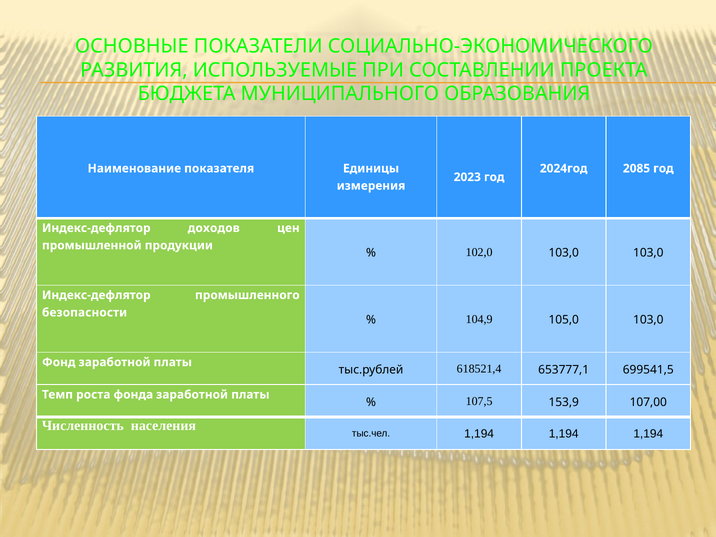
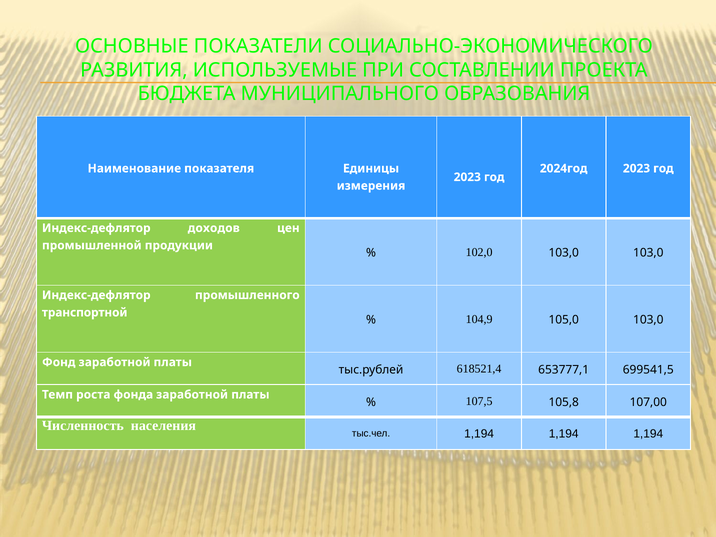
2024год 2085: 2085 -> 2023 (637, 168)
безопасности: безопасности -> транспортной (85, 313)
153,9: 153,9 -> 105,8 (564, 402)
